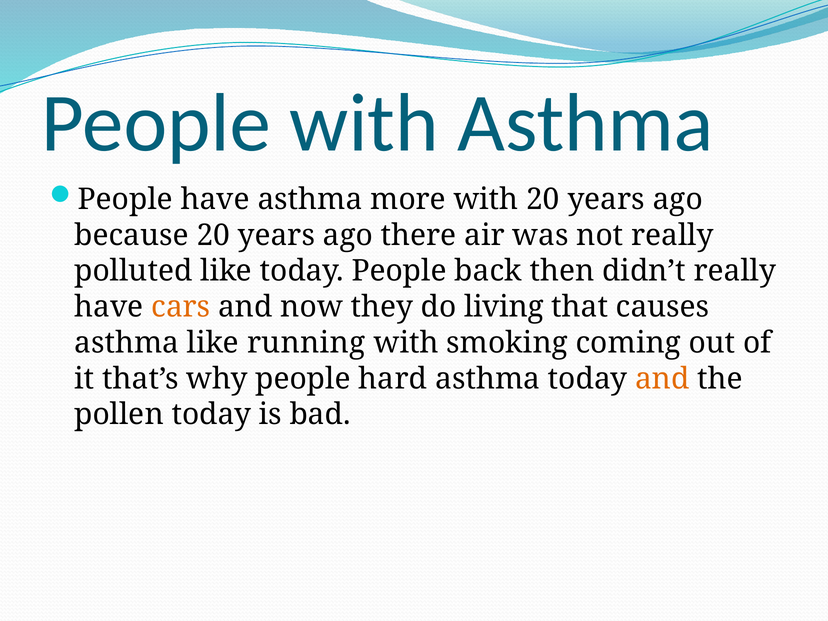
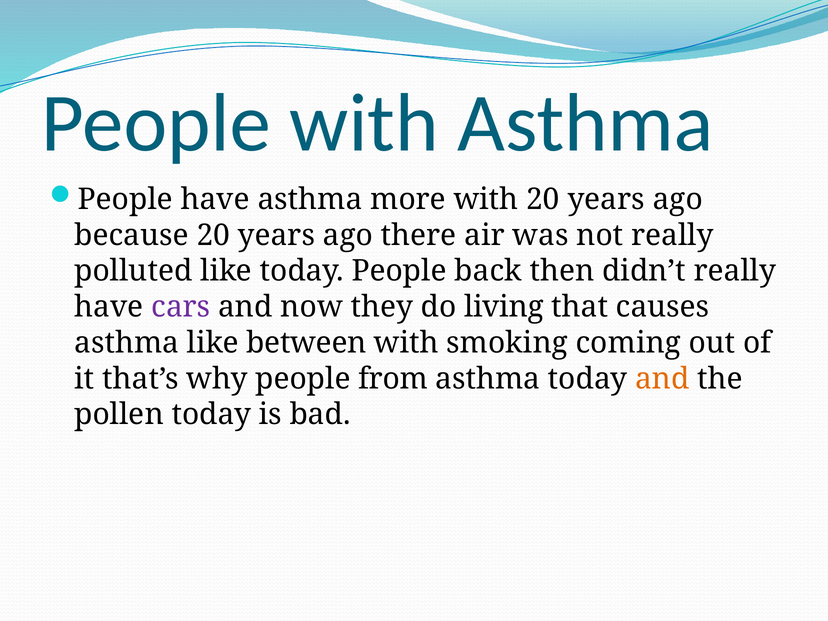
cars colour: orange -> purple (181, 307)
running: running -> between (306, 343)
hard: hard -> from (393, 379)
